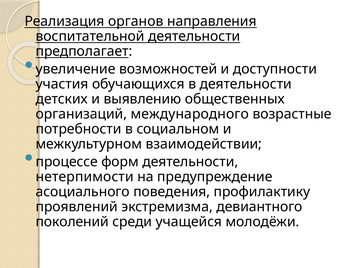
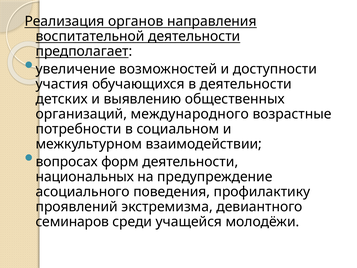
процессе: процессе -> вопросах (67, 162)
нетерпимости: нетерпимости -> национальных (85, 177)
поколений: поколений -> семинаров (72, 222)
